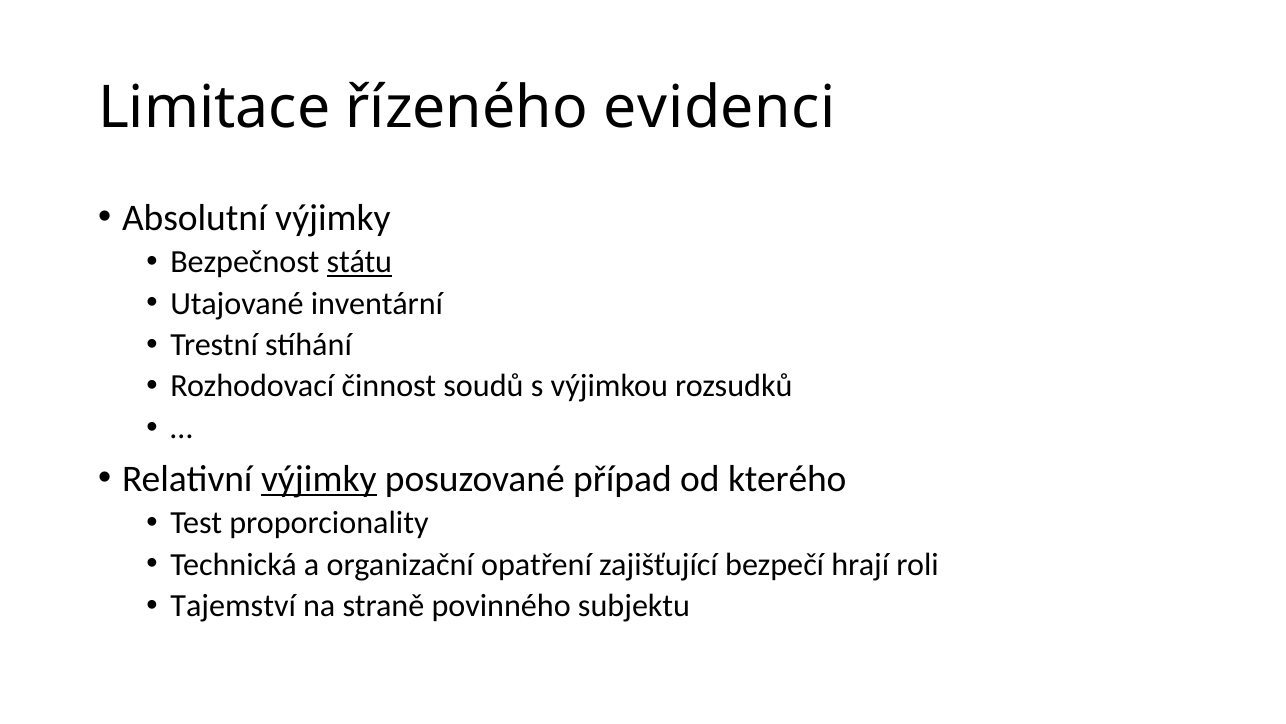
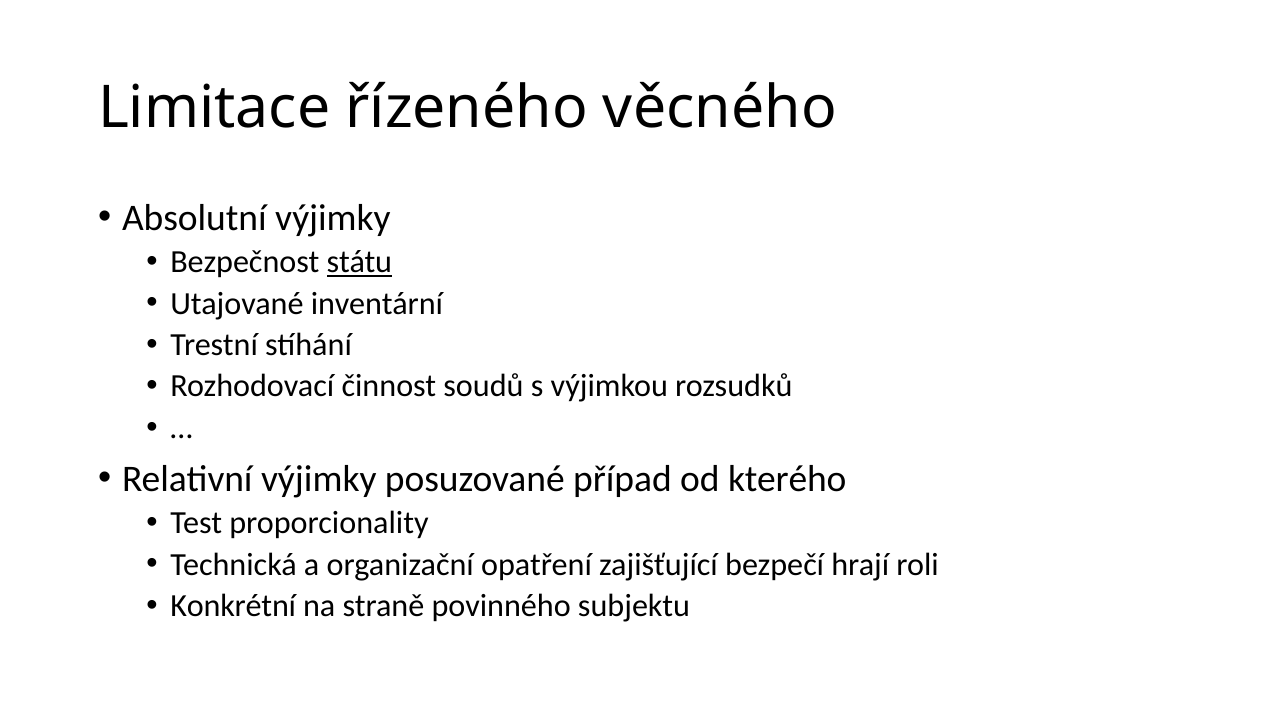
evidenci: evidenci -> věcného (720, 108)
výjimky underline: present -> none (319, 478)
Tajemství: Tajemství -> Konkrétní (233, 605)
